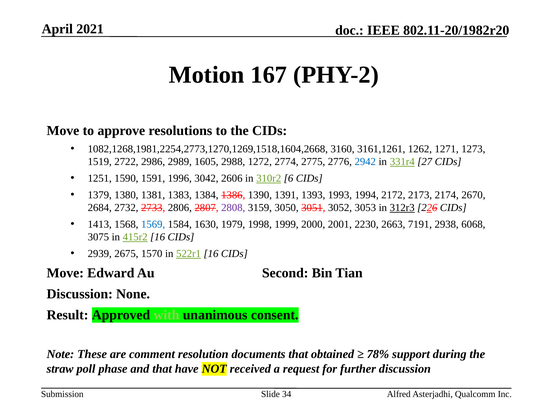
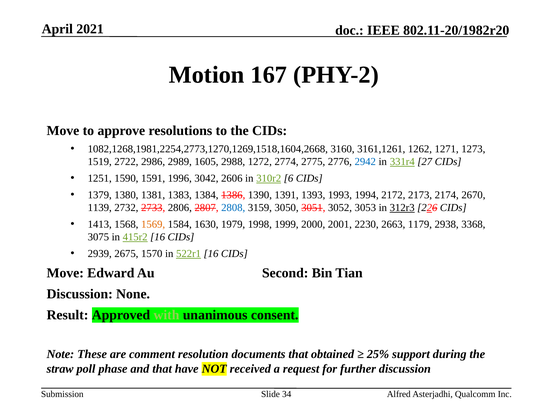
2684: 2684 -> 1139 (100, 208)
2808 colour: purple -> blue (233, 208)
1569 colour: blue -> orange (153, 224)
7191: 7191 -> 1179 (420, 224)
6068: 6068 -> 3368 (473, 224)
78%: 78% -> 25% (378, 354)
